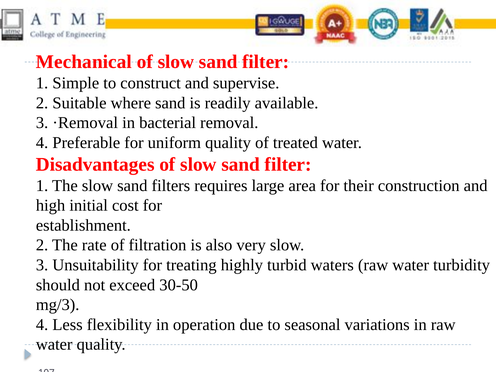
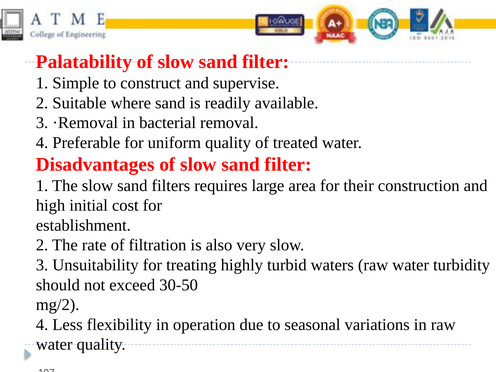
Mechanical: Mechanical -> Palatability (84, 62)
mg/3: mg/3 -> mg/2 (58, 305)
